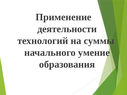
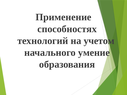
деятельности: деятельности -> способностях (67, 29)
суммы: суммы -> учетом (99, 41)
